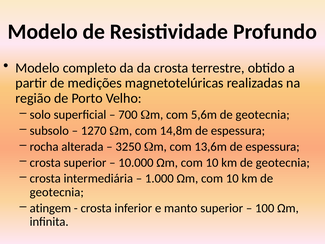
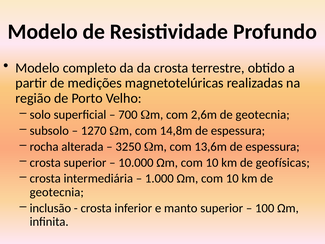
5,6m: 5,6m -> 2,6m (204, 115)
geotecnia: geotecnia -> geofísicas (283, 162)
atingem: atingem -> inclusão (50, 208)
